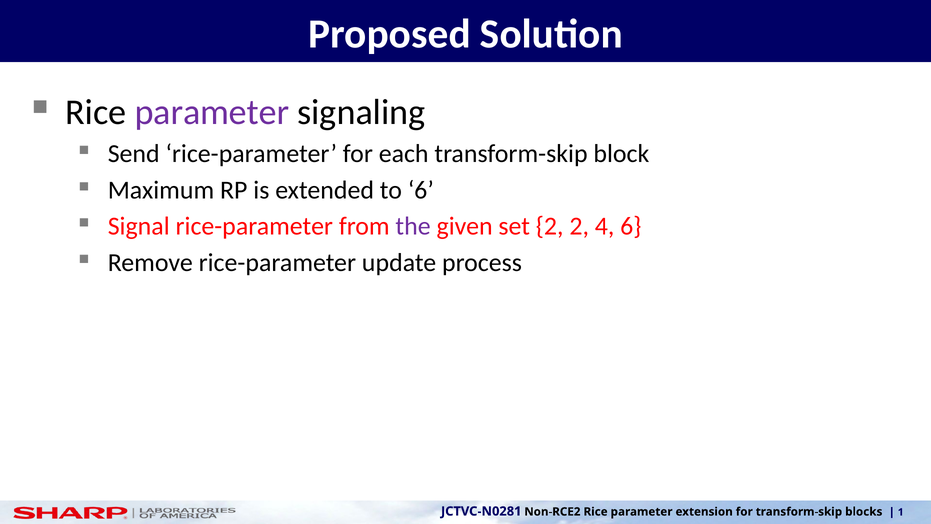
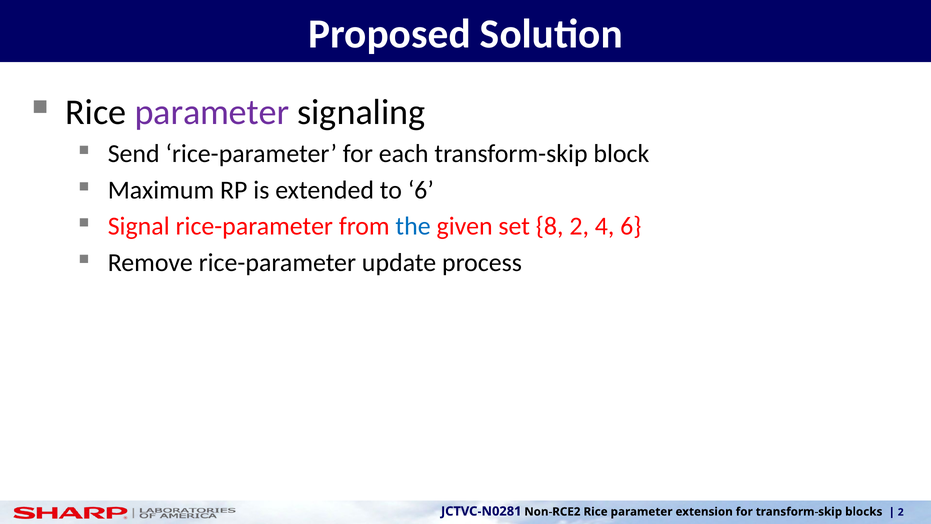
the colour: purple -> blue (413, 226)
set 2: 2 -> 8 (550, 226)
1: 1 -> 2 (901, 512)
